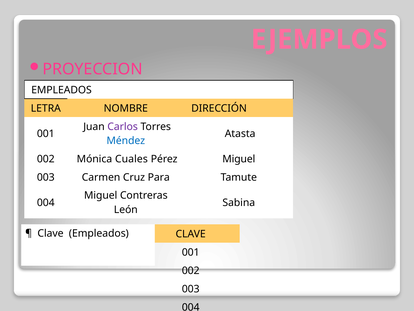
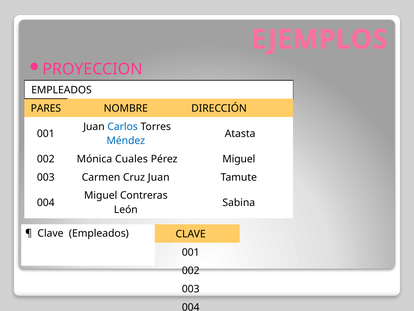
LETRA: LETRA -> PARES (46, 108)
Carlos colour: purple -> blue (123, 126)
Cruz Para: Para -> Juan (159, 177)
